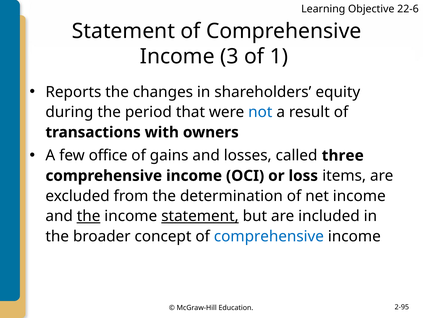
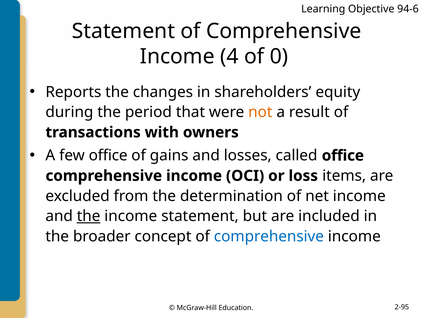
22-6: 22-6 -> 94-6 (408, 9)
3: 3 -> 4 (229, 56)
1: 1 -> 0 (279, 56)
not colour: blue -> orange (260, 112)
called three: three -> office (343, 155)
statement underline: present -> none (200, 216)
